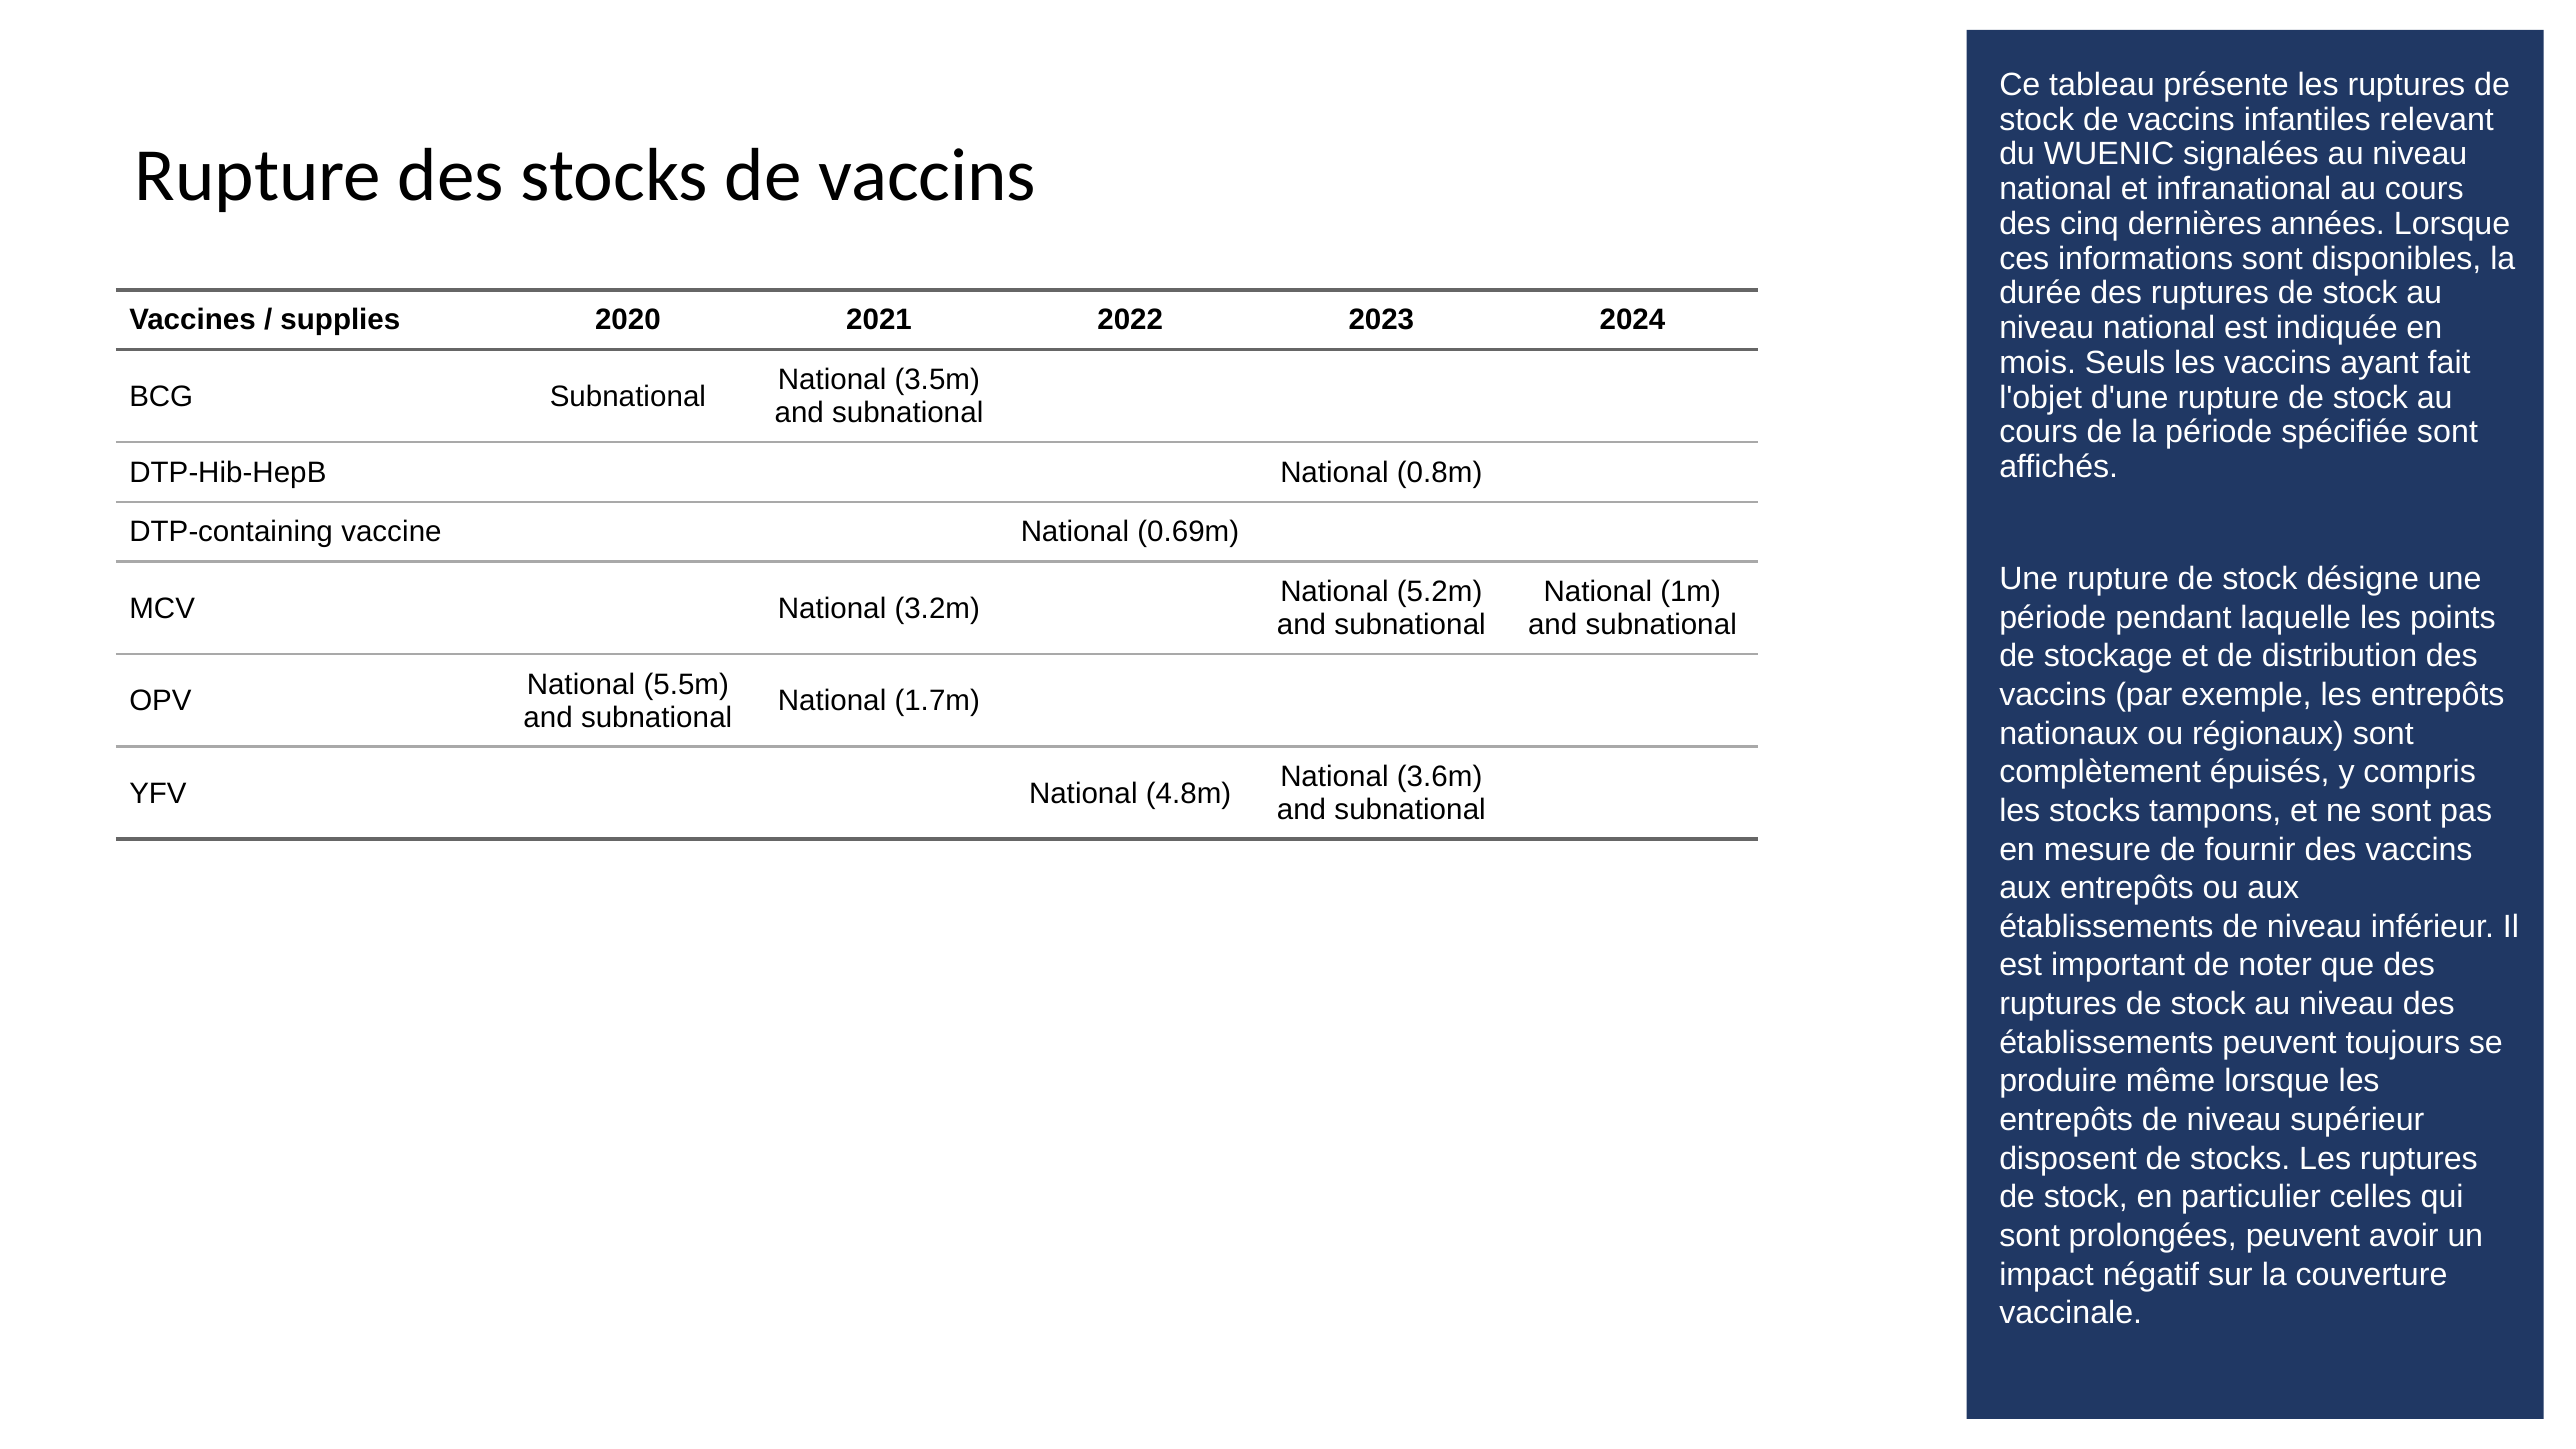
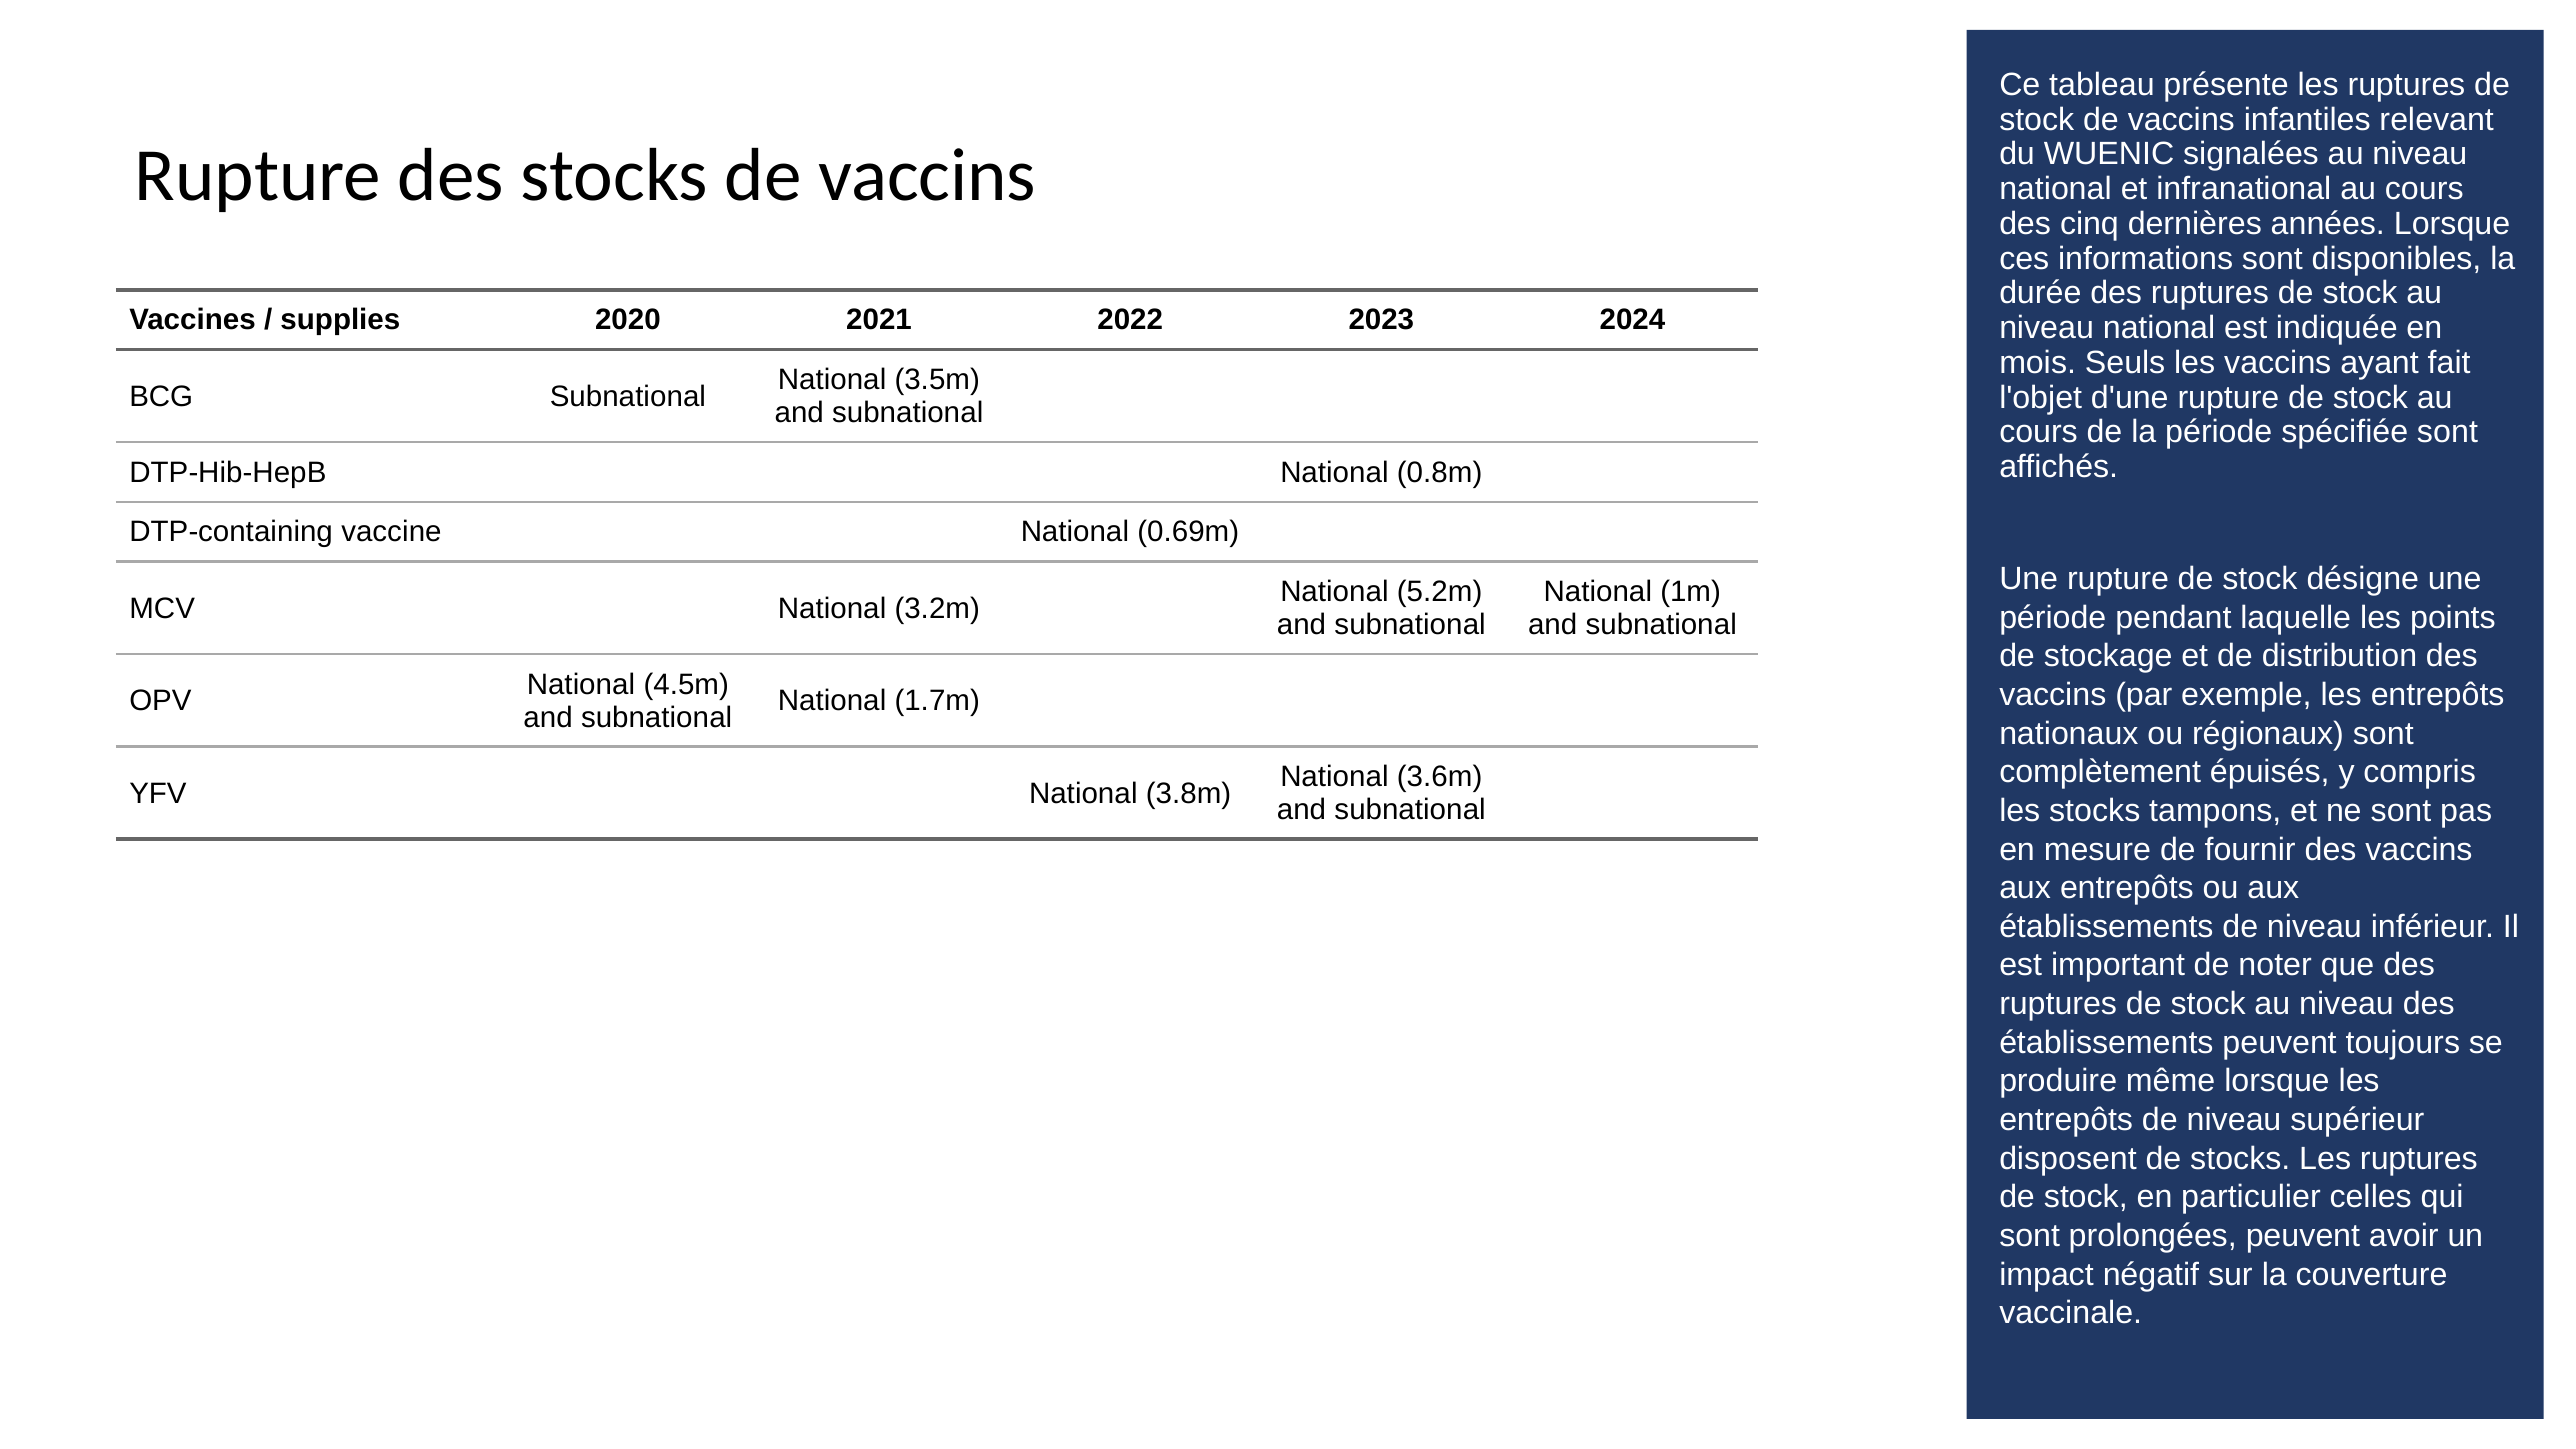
5.5m: 5.5m -> 4.5m (686, 684)
4.8m: 4.8m -> 3.8m (1189, 793)
